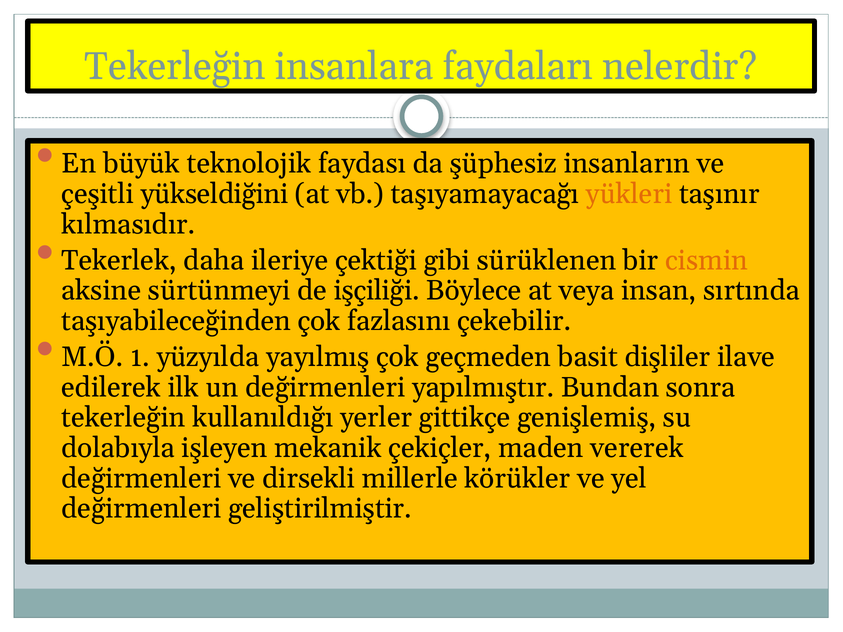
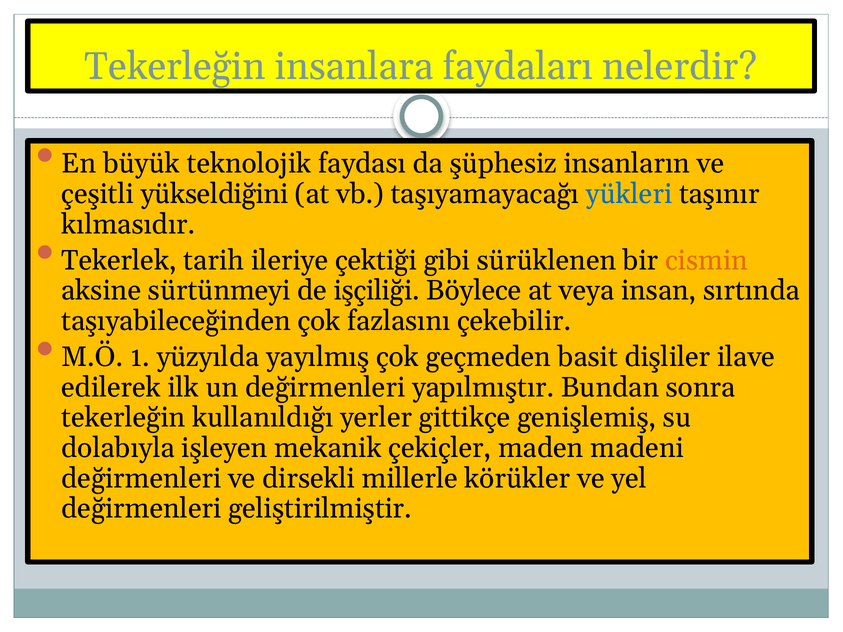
yükleri colour: orange -> blue (629, 194)
daha: daha -> tarih (214, 260)
vererek: vererek -> madeni (637, 448)
